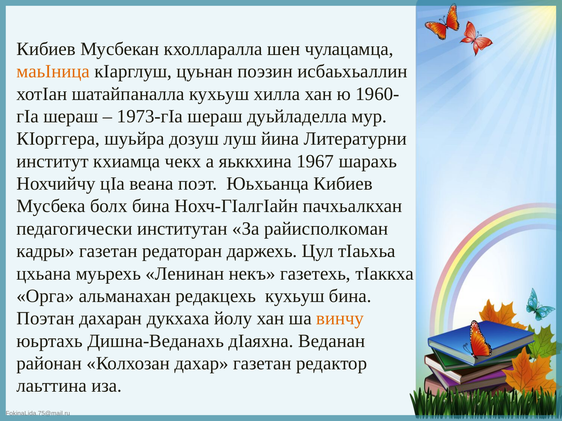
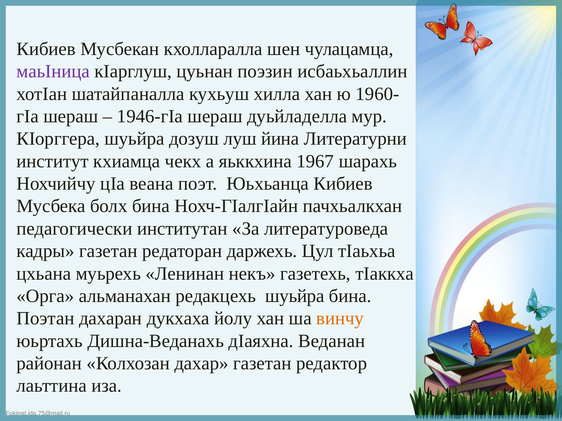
маьIница colour: orange -> purple (53, 71)
1973-гIа: 1973-гIа -> 1946-гIа (150, 116)
райисполкоман: райисполкоман -> литературоведа (326, 229)
редакцехь кухьуш: кухьуш -> шуьйра (295, 296)
